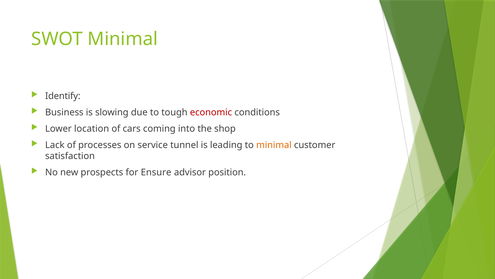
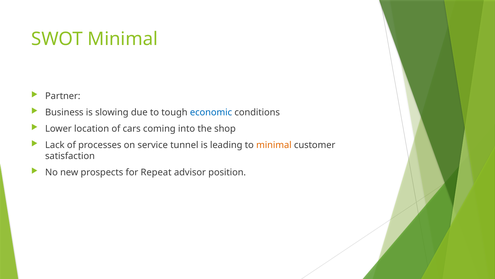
Identify: Identify -> Partner (63, 96)
economic colour: red -> blue (211, 112)
Ensure: Ensure -> Repeat (156, 172)
